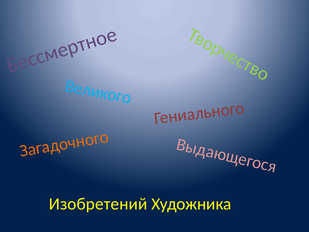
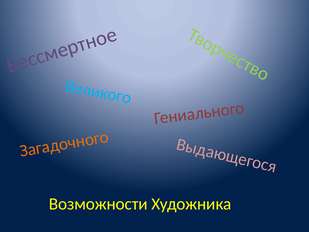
Изобретений: Изобретений -> Возможности (98, 204)
